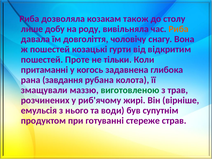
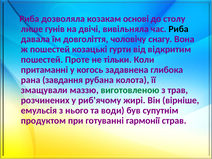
також: також -> основі (136, 19)
добу: добу -> гунів (55, 29)
роду: роду -> двічі (90, 29)
Риба colour: orange -> black (179, 29)
стереже: стереже -> гармонії (143, 121)
